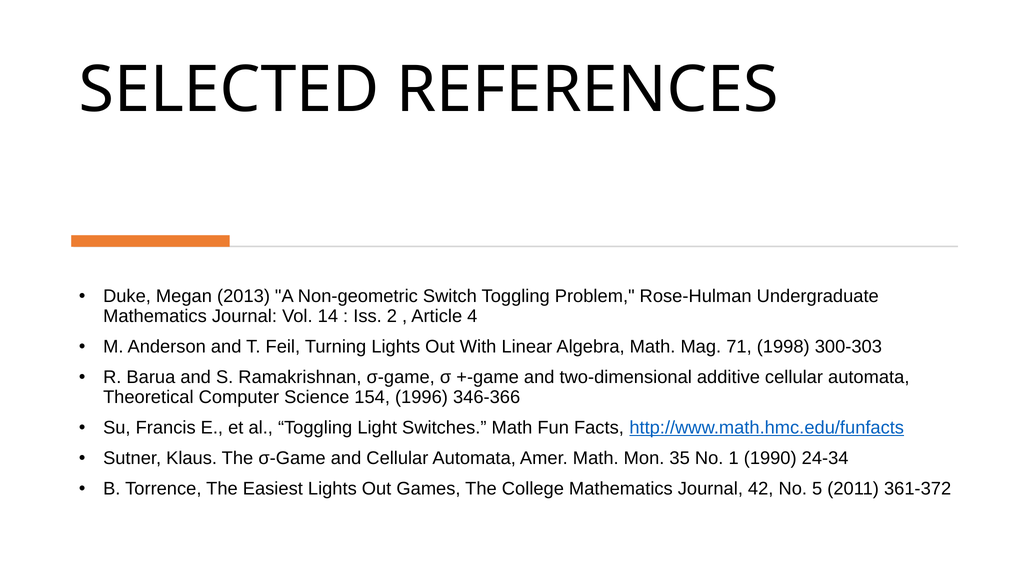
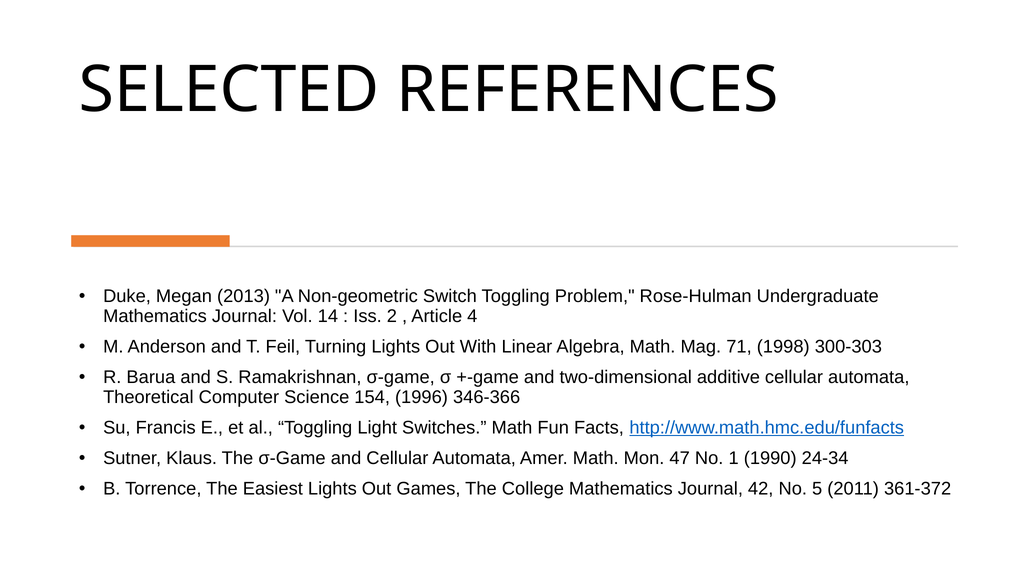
35: 35 -> 47 (680, 458)
